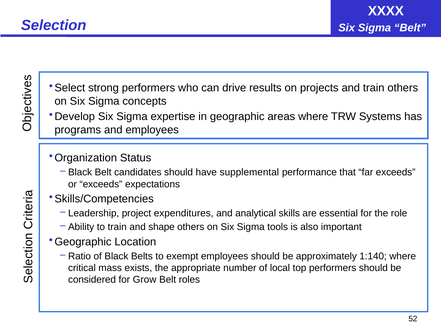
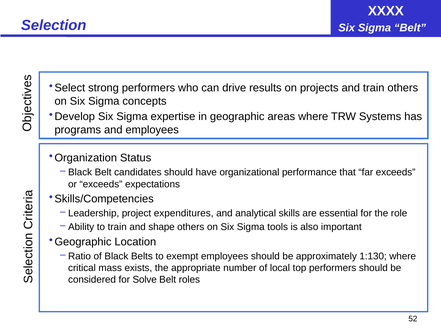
supplemental: supplemental -> organizational (249, 172)
1:140: 1:140 -> 1:130 (373, 256)
Grow: Grow -> Solve (145, 280)
